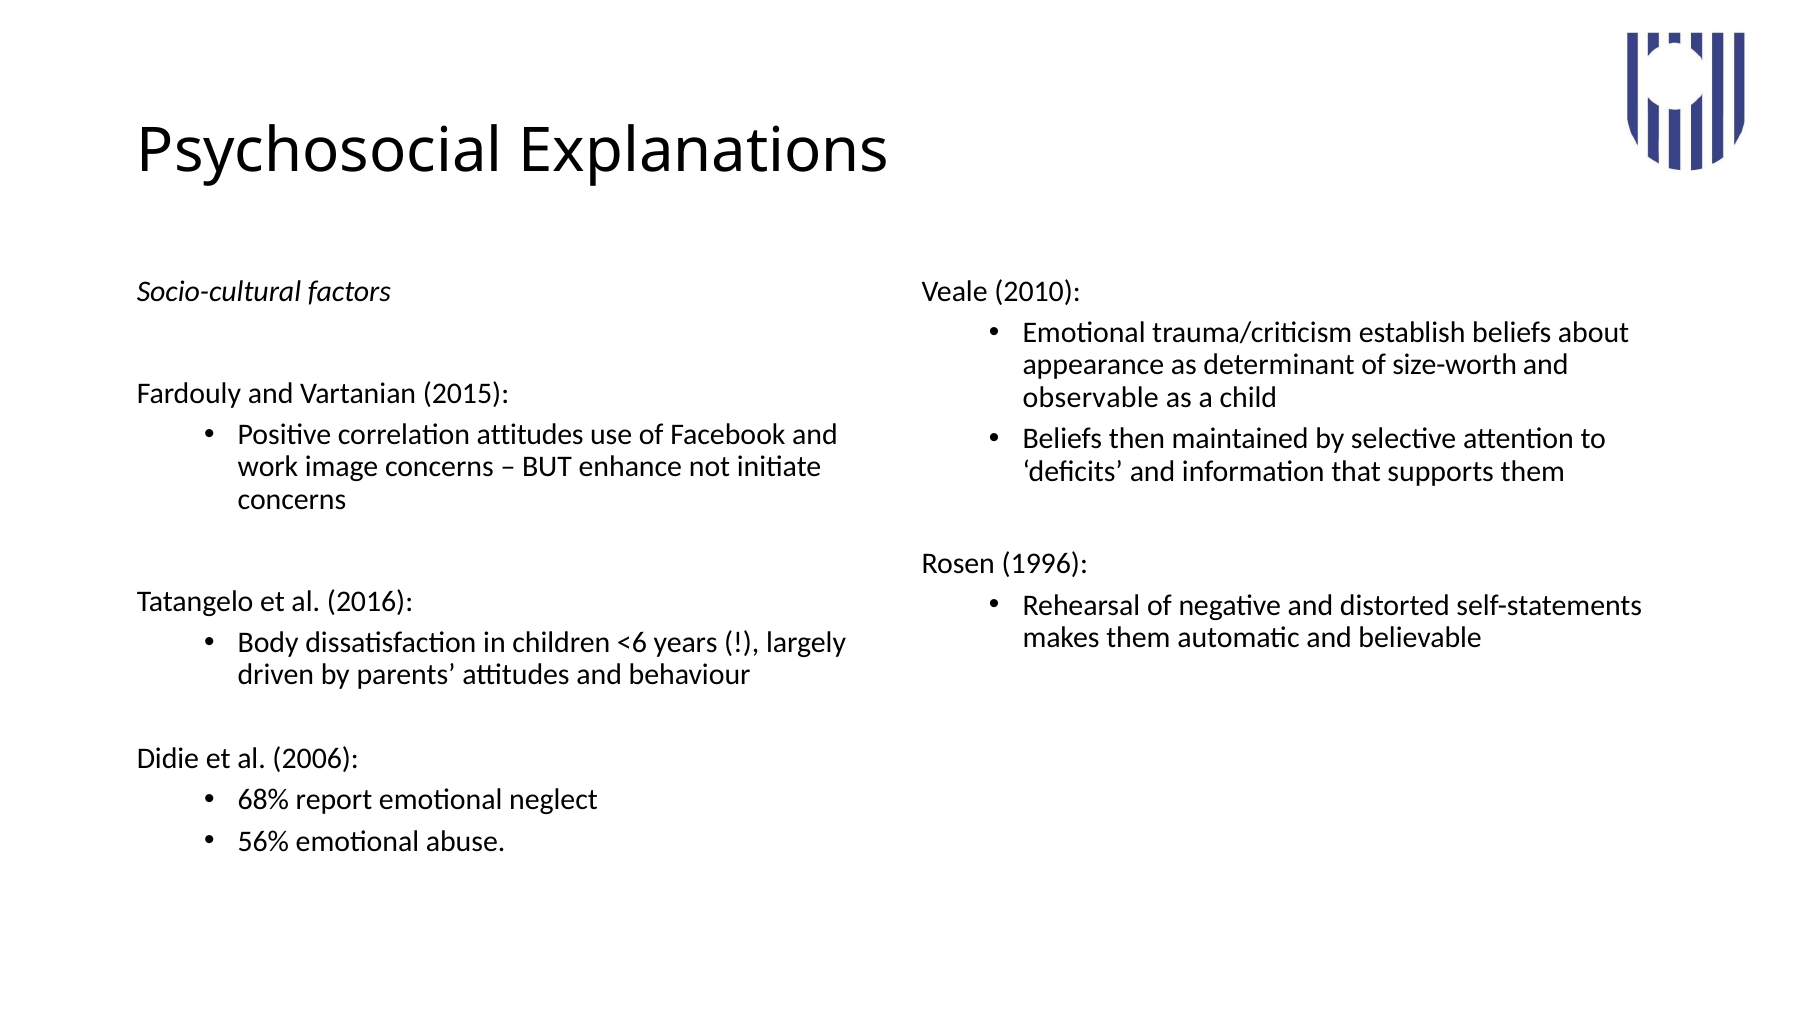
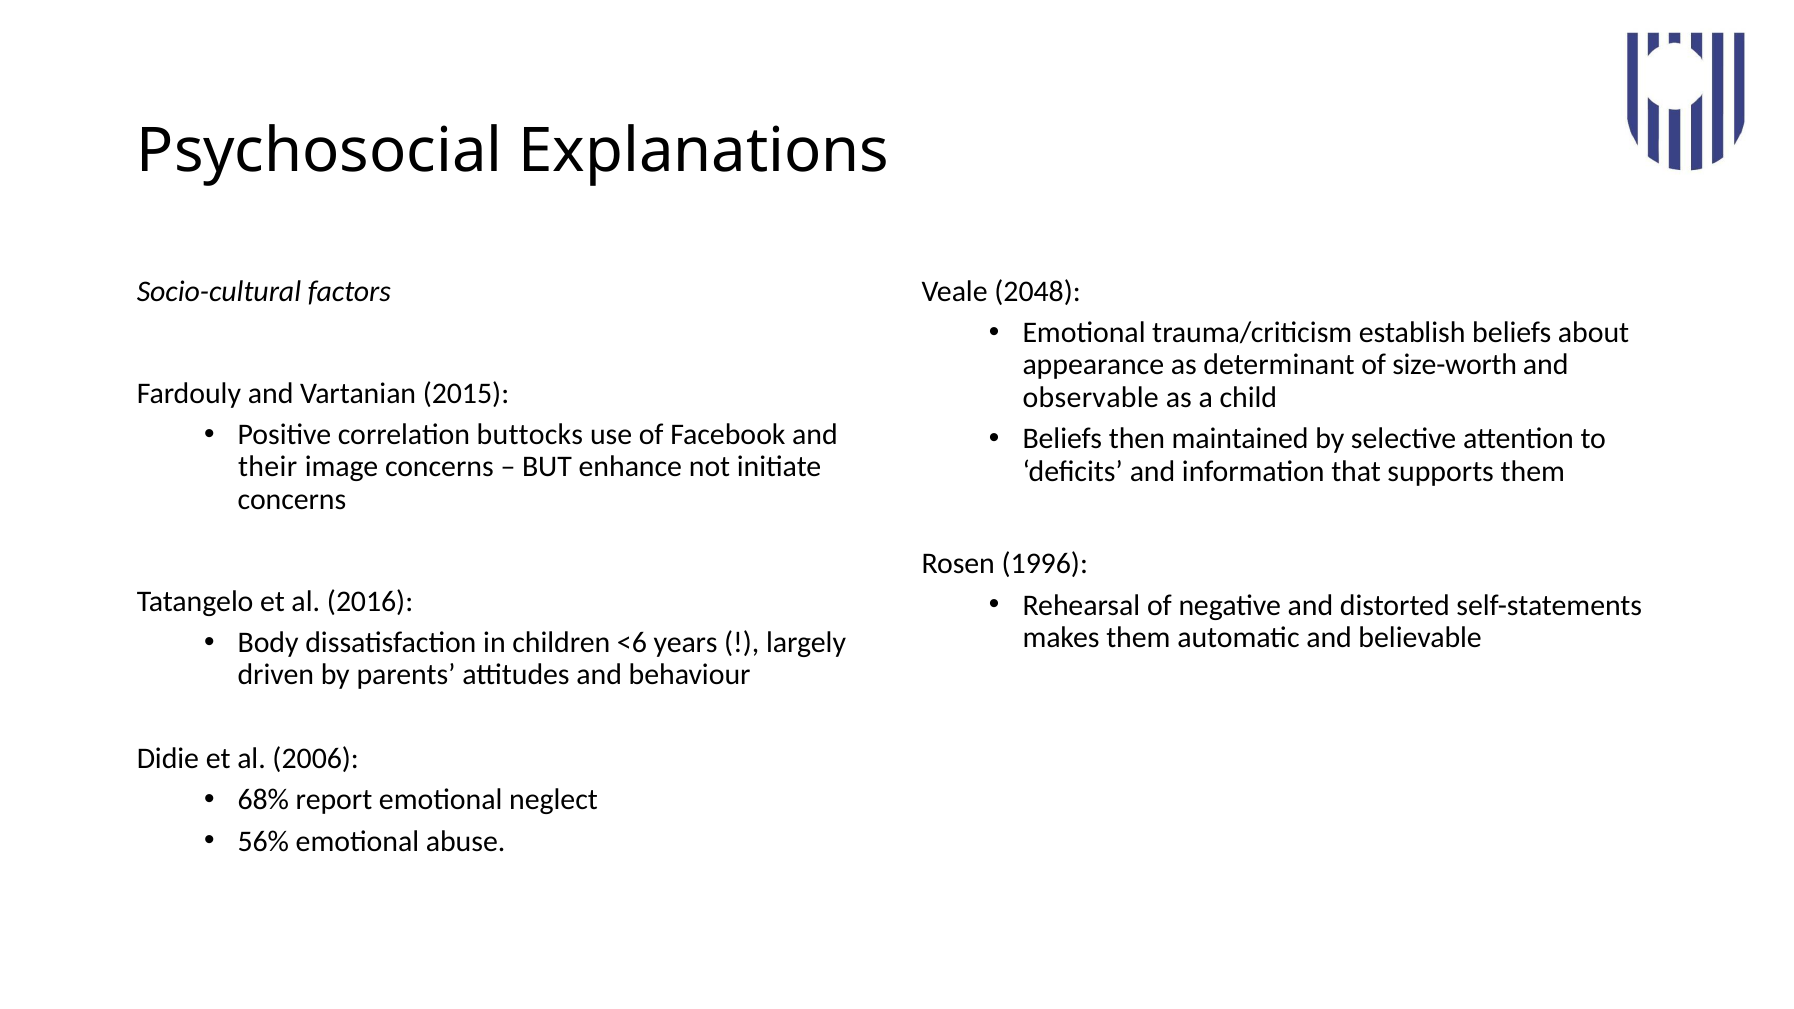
2010: 2010 -> 2048 (1038, 291)
correlation attitudes: attitudes -> buttocks (530, 435)
work: work -> their (268, 467)
